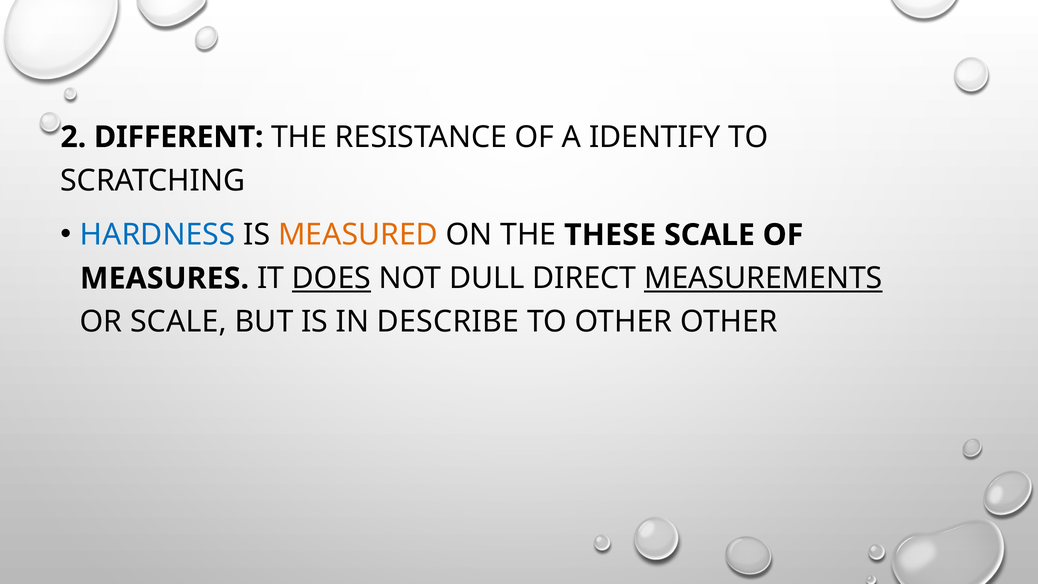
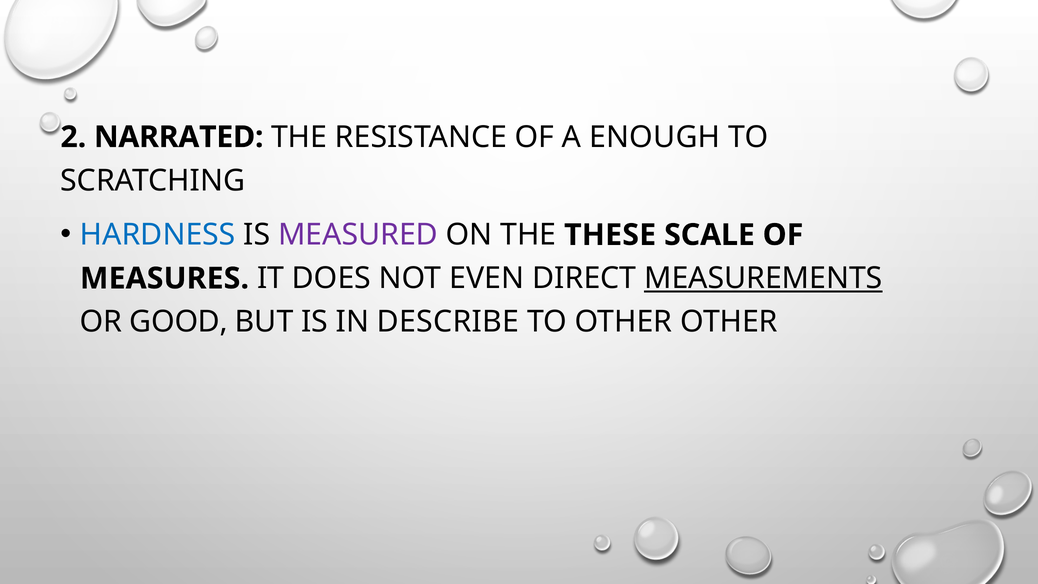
DIFFERENT: DIFFERENT -> NARRATED (179, 137)
IDENTIFY: IDENTIFY -> ENOUGH (655, 137)
MEASURED colour: orange -> purple (358, 235)
DOES underline: present -> none (331, 278)
DULL: DULL -> EVEN (487, 278)
OR SCALE: SCALE -> GOOD (179, 322)
